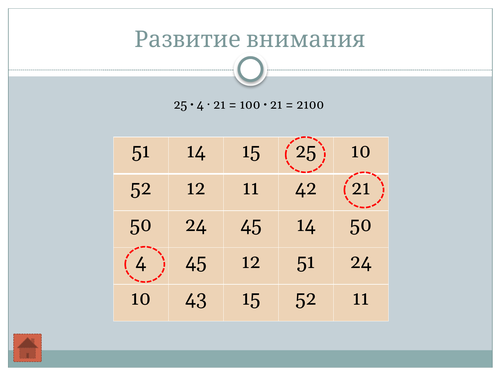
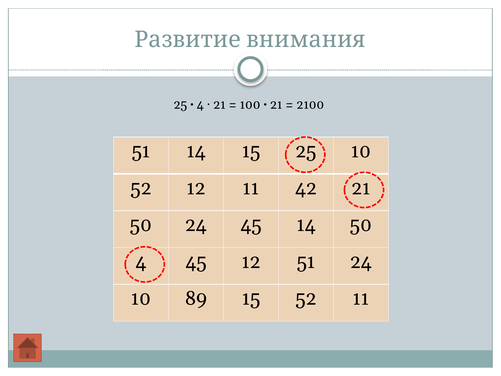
43: 43 -> 89 (196, 298)
